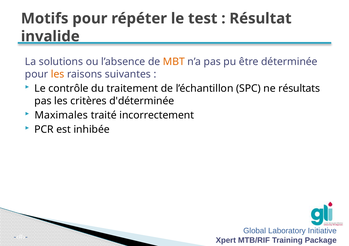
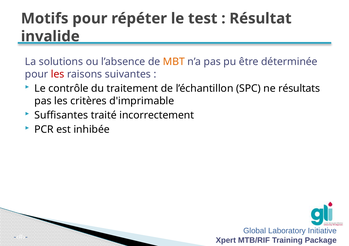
les colour: orange -> red (58, 74)
d'déterminée: d'déterminée -> d'imprimable (142, 101)
Maximales: Maximales -> Suffisantes (61, 115)
